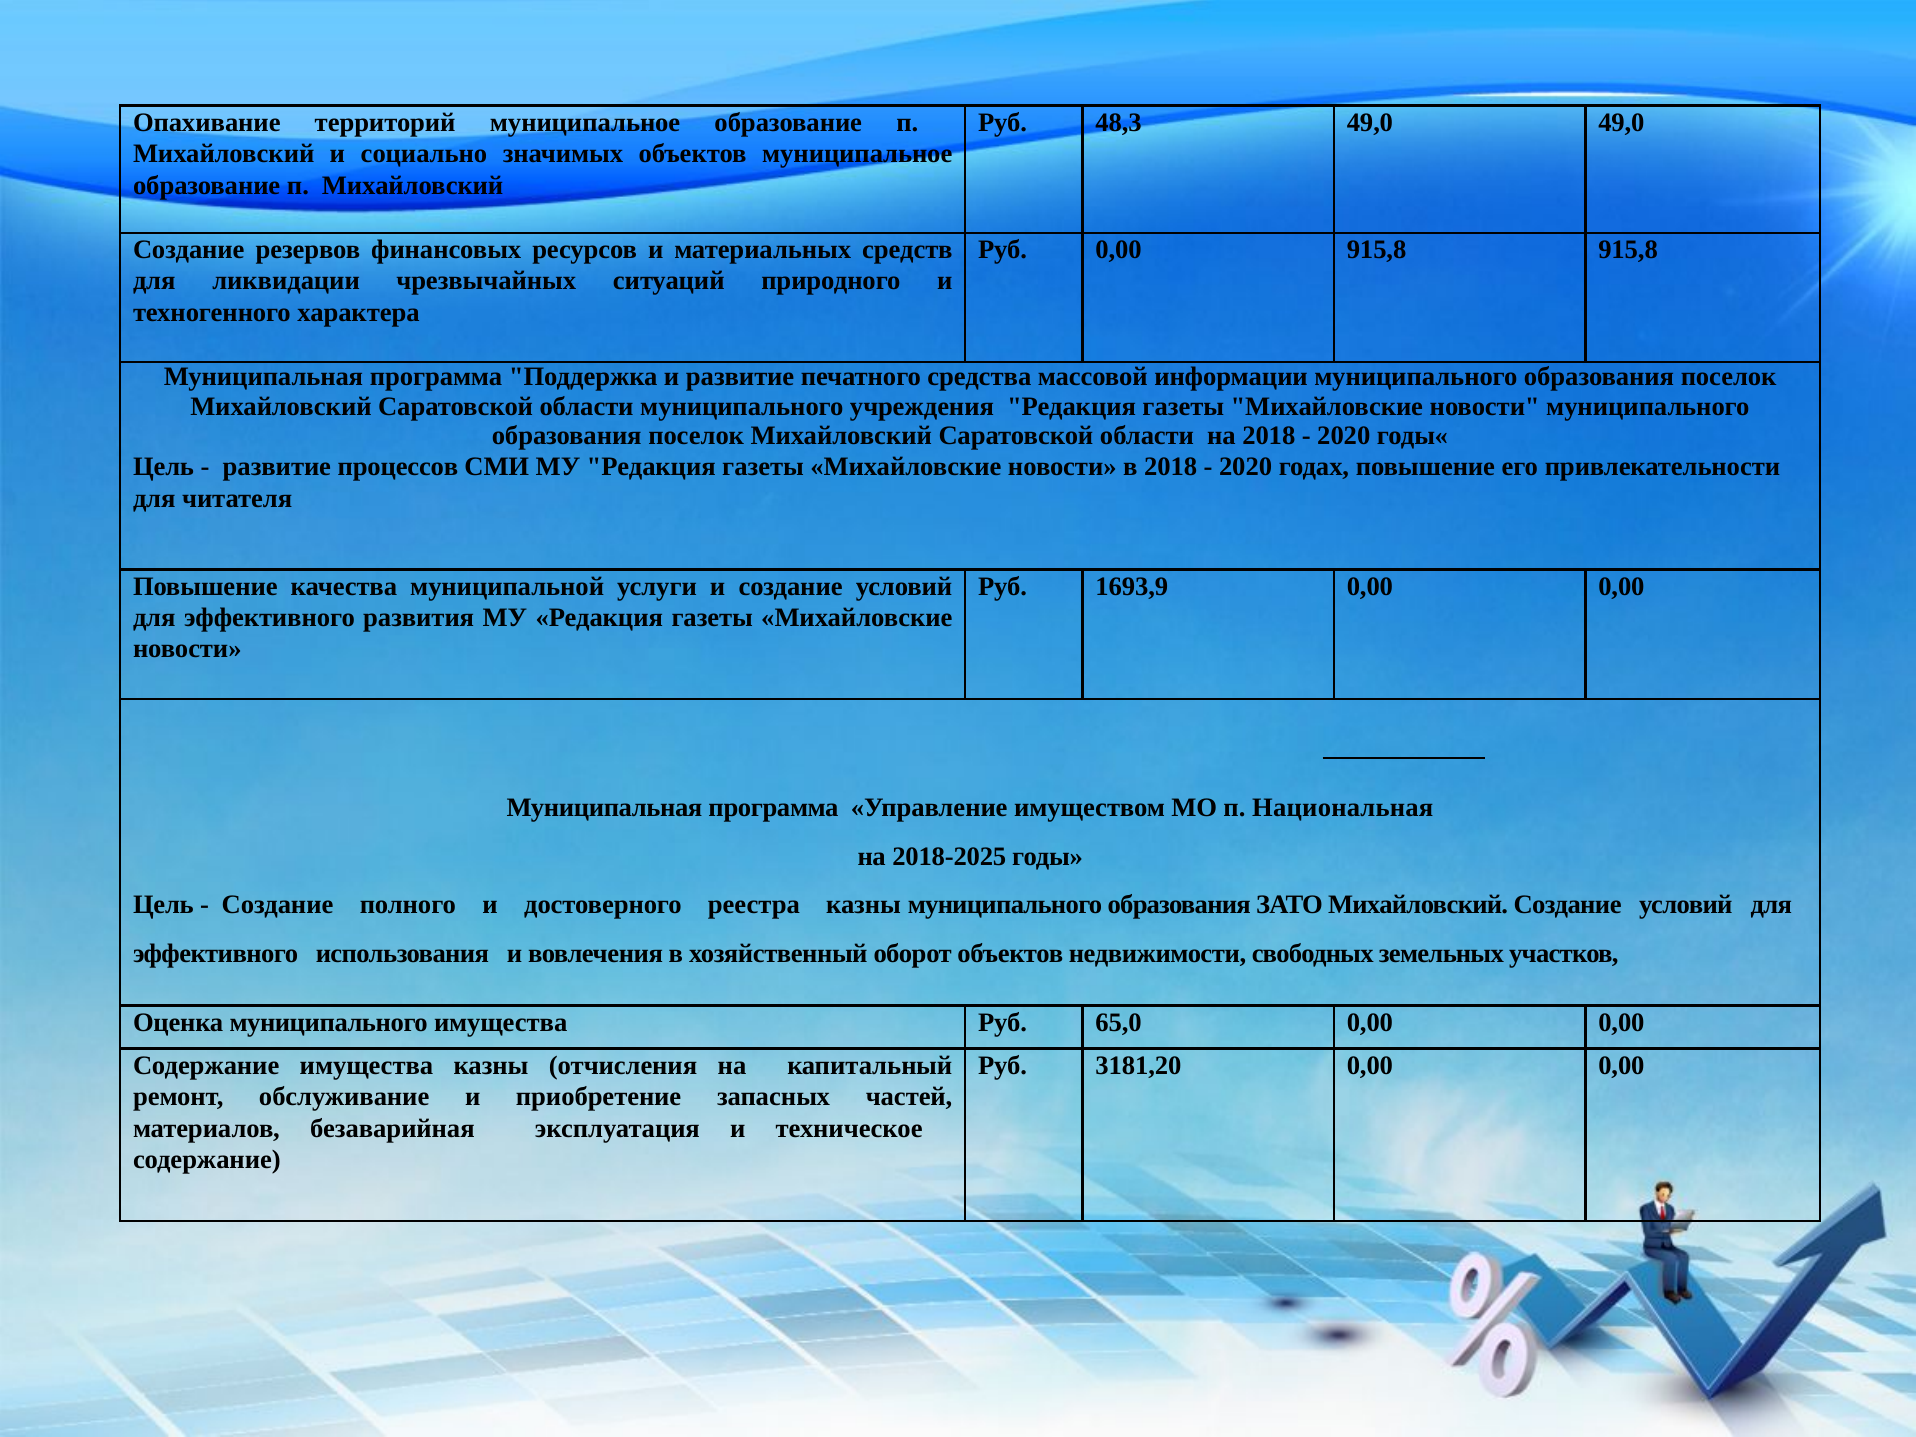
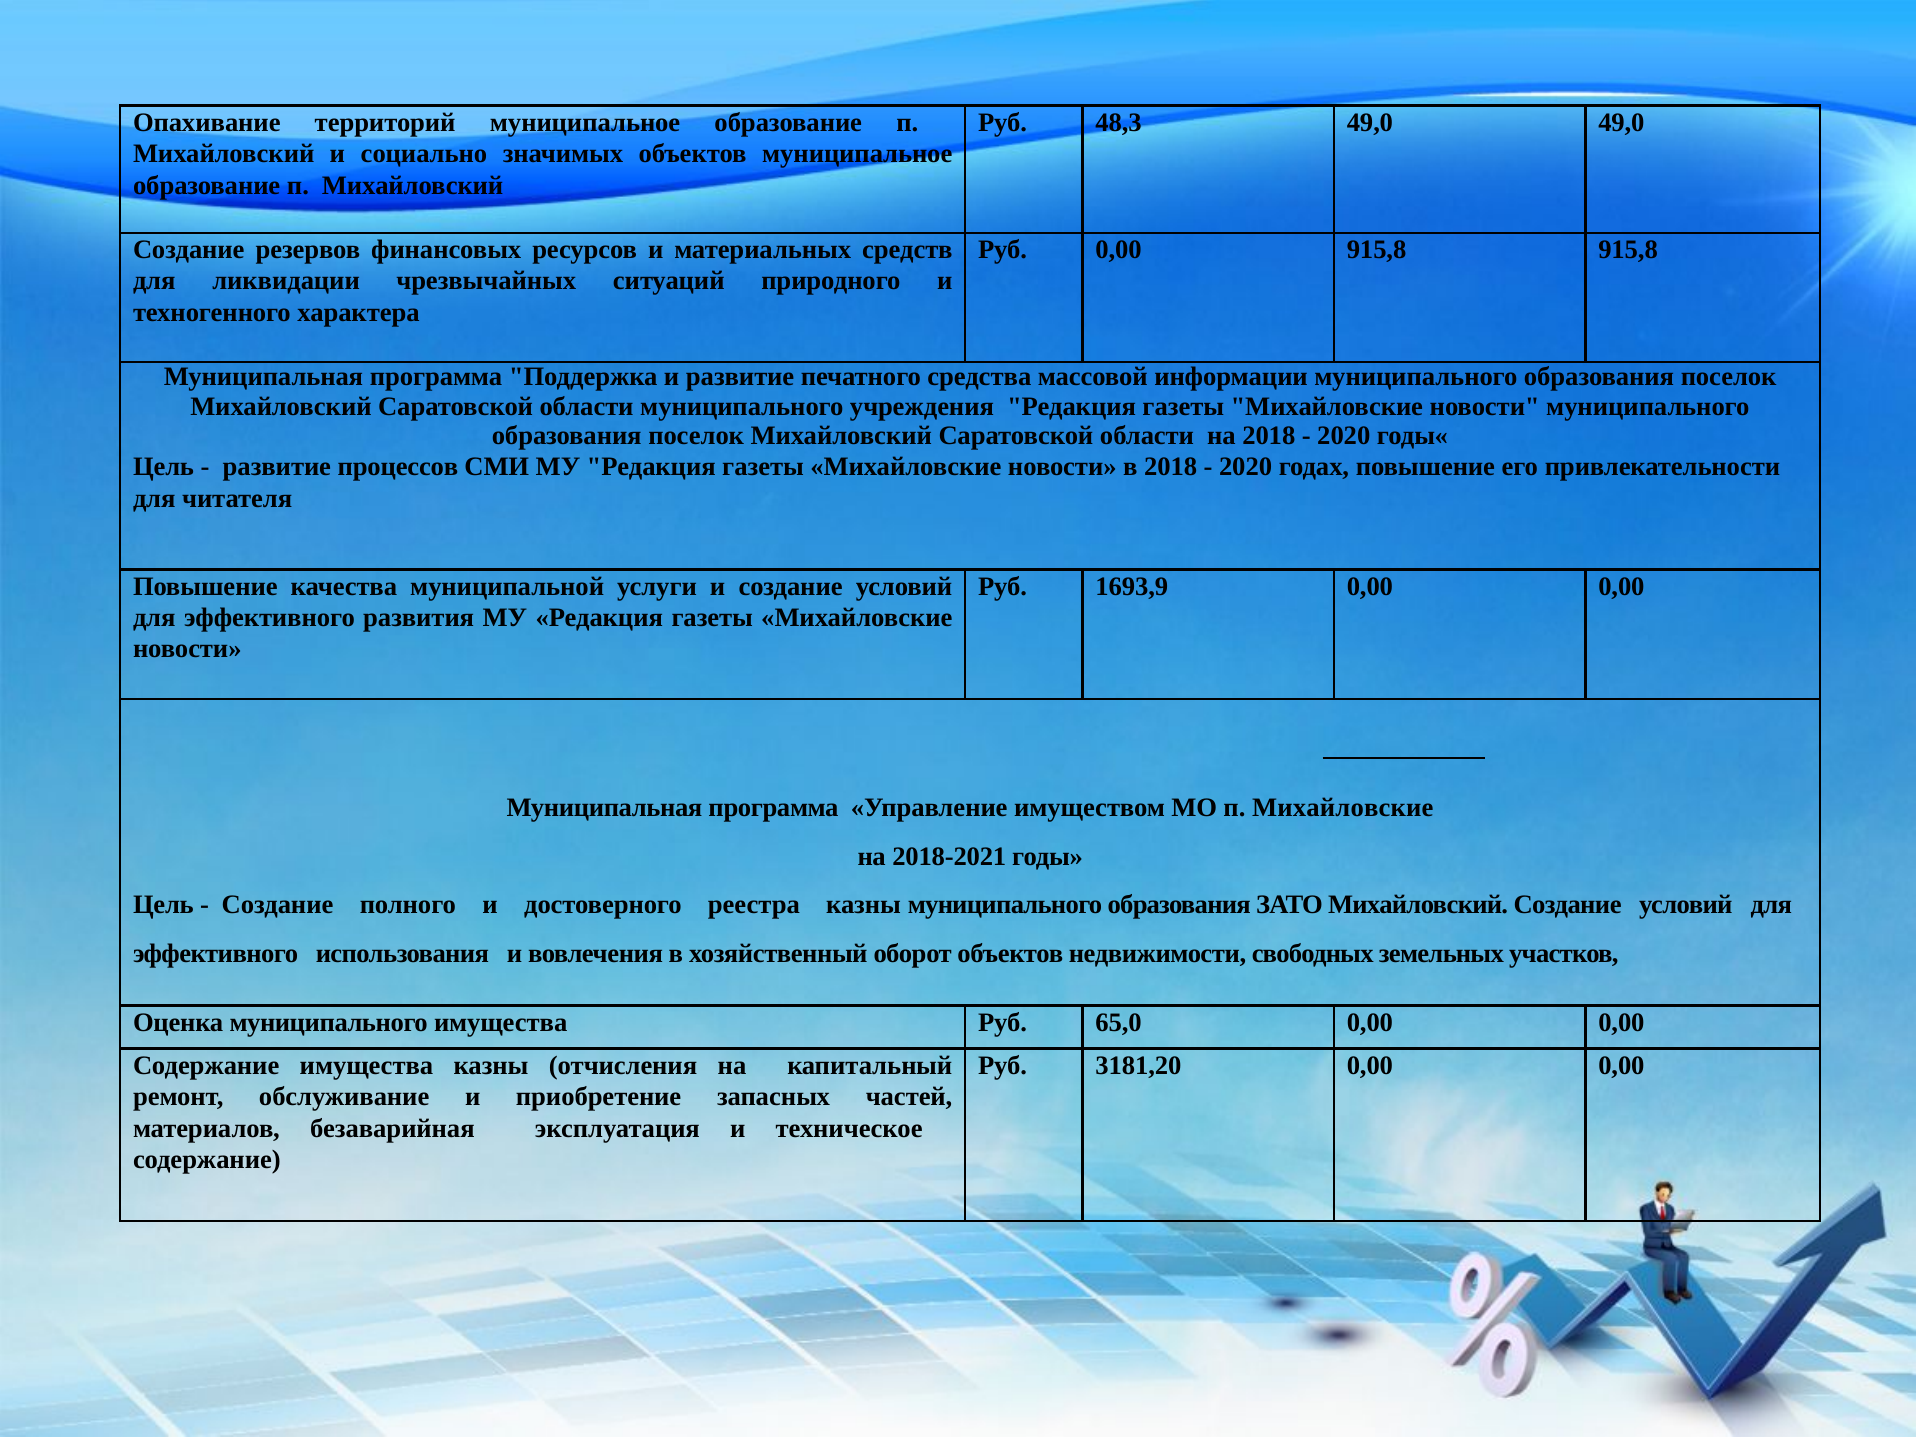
п Национальная: Национальная -> Михайловские (1343, 808)
2018-2025: 2018-2025 -> 2018-2021 (949, 857)
